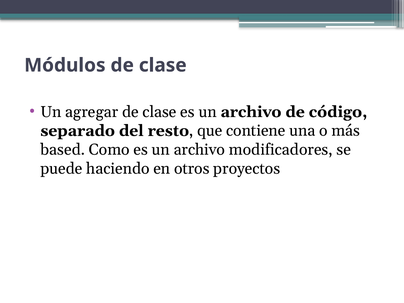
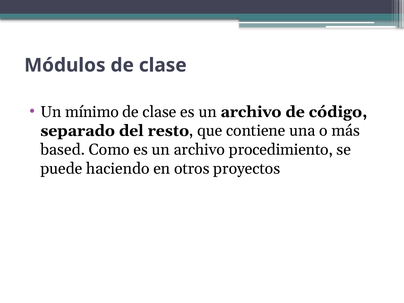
agregar: agregar -> mínimo (92, 112)
modificadores: modificadores -> procedimiento (281, 150)
